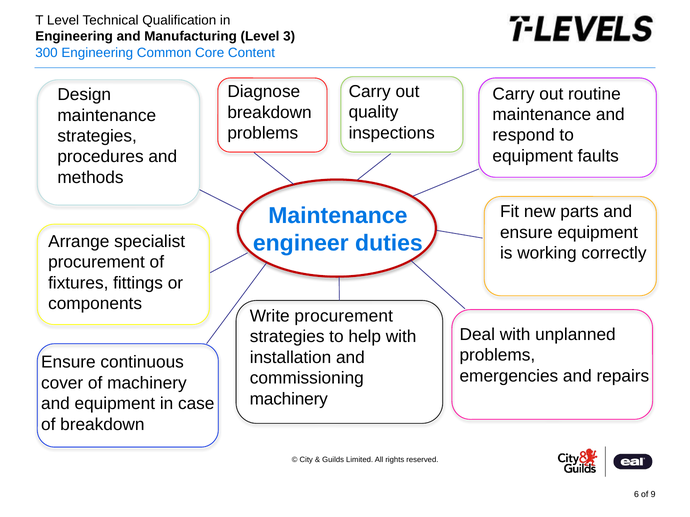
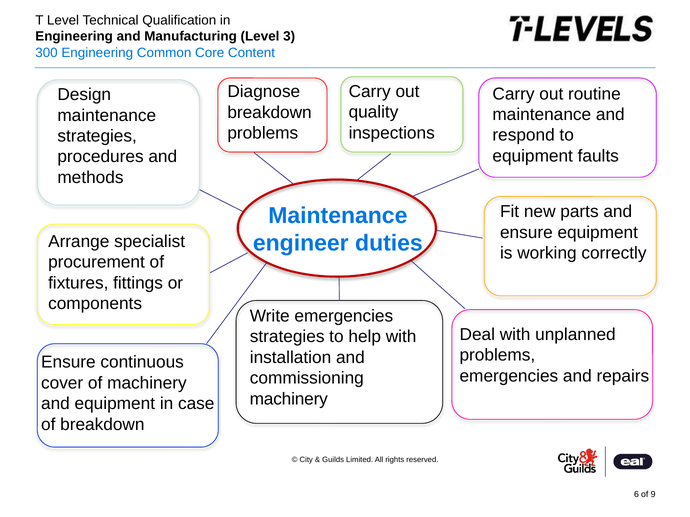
Write procurement: procurement -> emergencies (344, 316)
